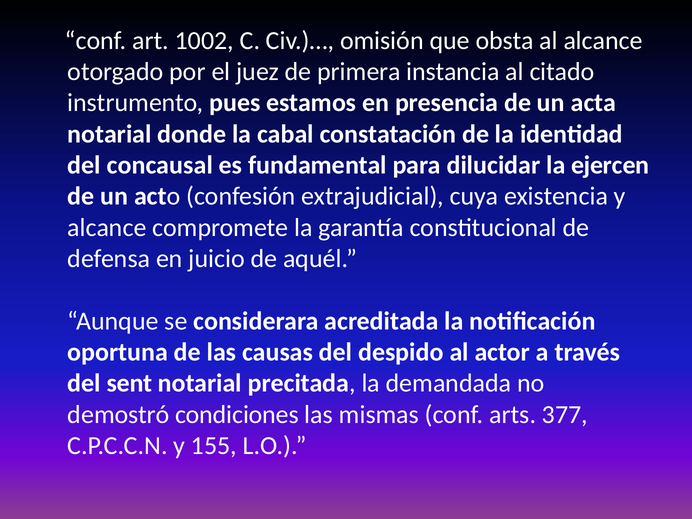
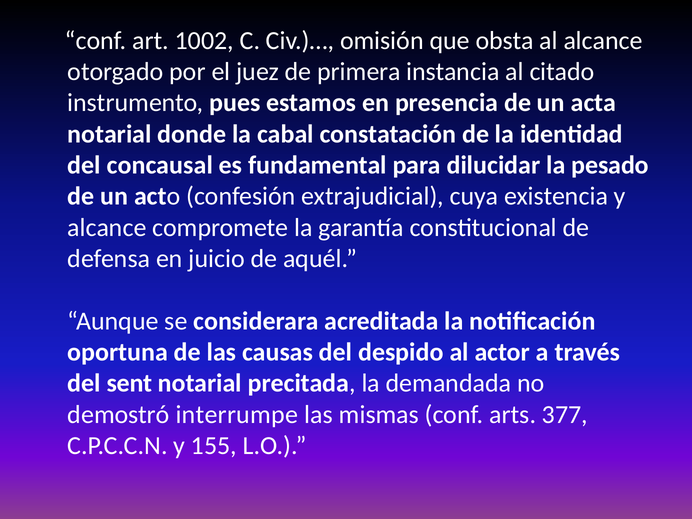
ejercen: ejercen -> pesado (610, 165)
condiciones: condiciones -> interrumpe (237, 415)
